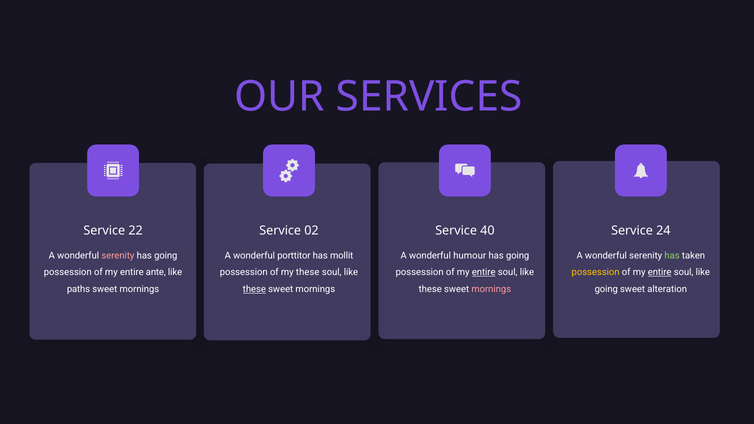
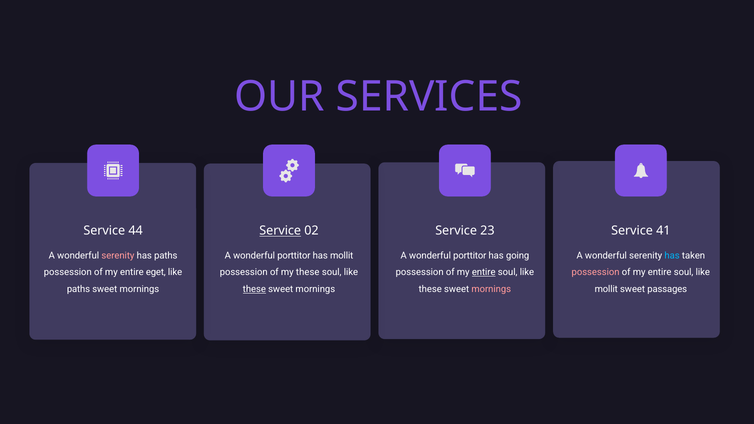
22: 22 -> 44 (136, 231)
Service underline: none -> present (280, 231)
40: 40 -> 23 (487, 231)
24: 24 -> 41 (663, 231)
going: going -> paths (166, 256)
humour: humour -> porttitor (470, 256)
has colour: light green -> light blue (672, 256)
ante: ante -> eget (156, 272)
possession colour: yellow -> pink (596, 272)
entire underline: present -> none (660, 272)
going: going -> mollit (606, 289)
alteration: alteration -> passages (667, 289)
